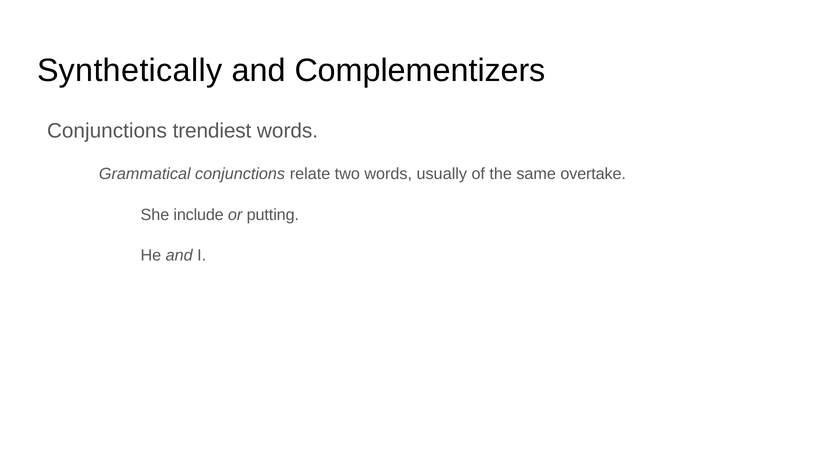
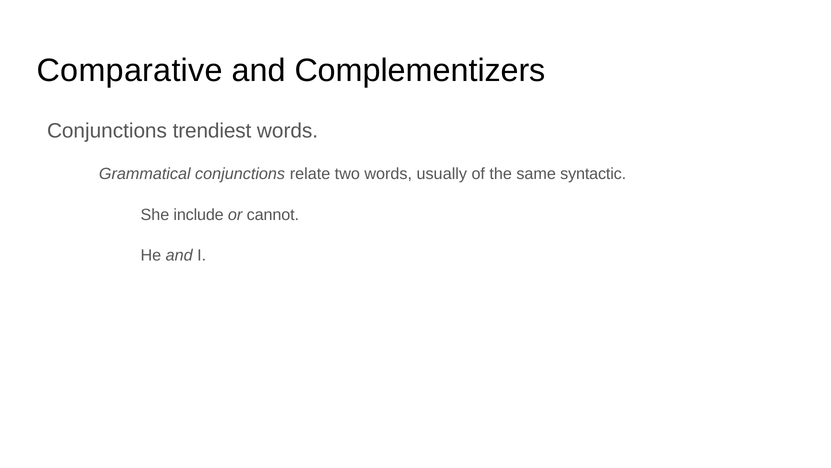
Synthetically: Synthetically -> Comparative (130, 70)
overtake: overtake -> syntactic (593, 174)
putting: putting -> cannot (273, 215)
